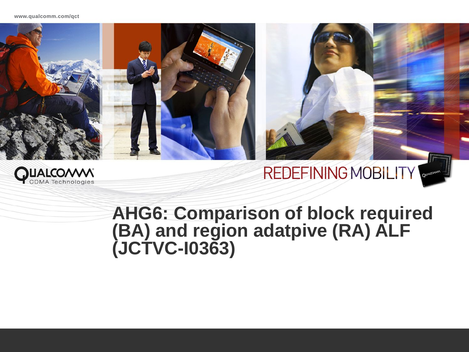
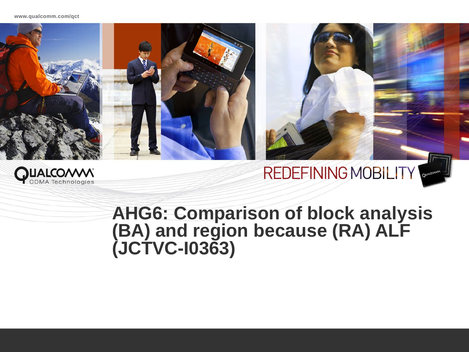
required: required -> analysis (397, 213)
adatpive: adatpive -> because (290, 231)
